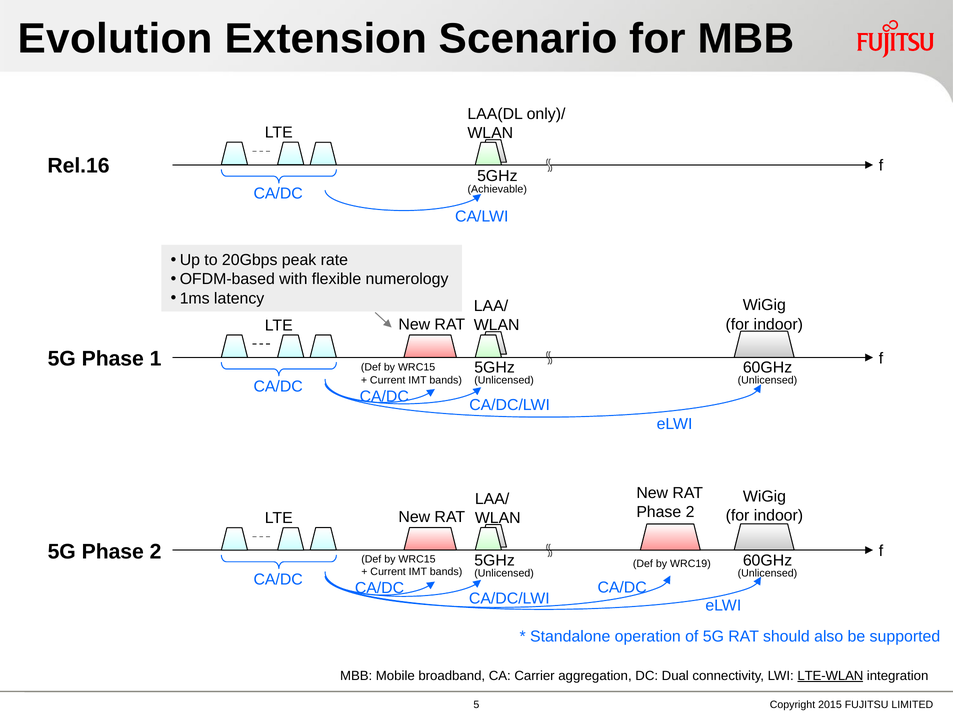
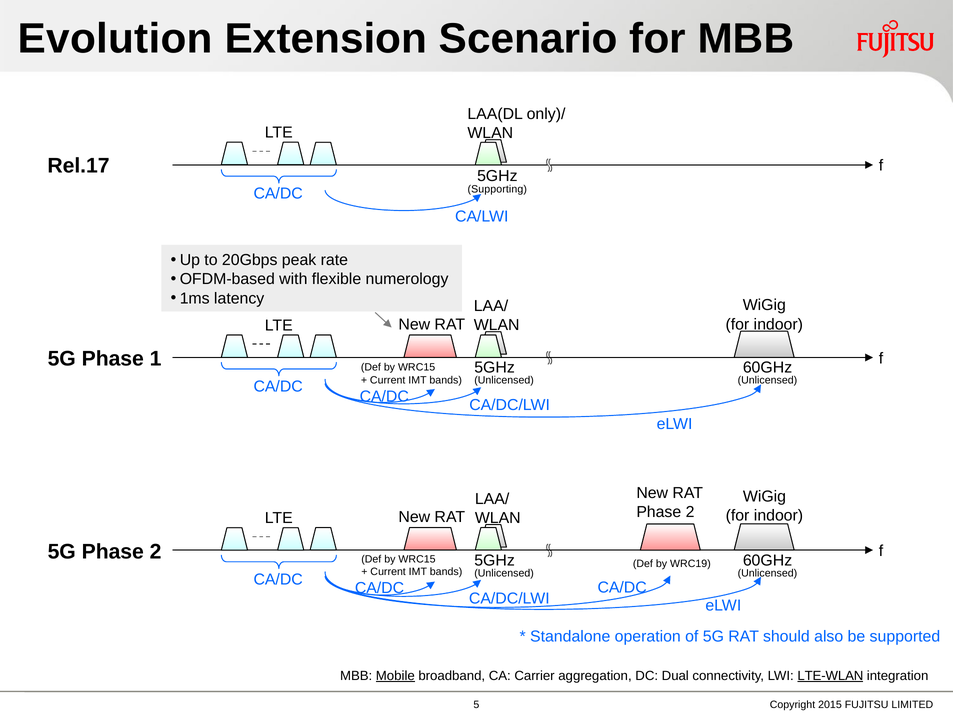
Rel.16: Rel.16 -> Rel.17 (79, 166)
Achievable: Achievable -> Supporting (497, 189)
Mobile underline: none -> present (395, 675)
